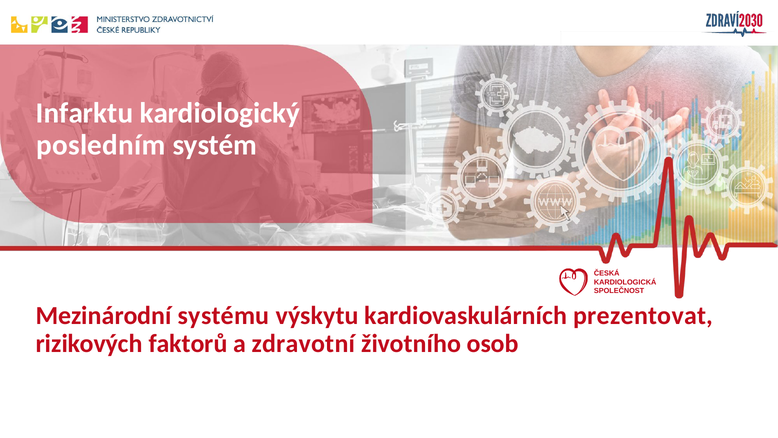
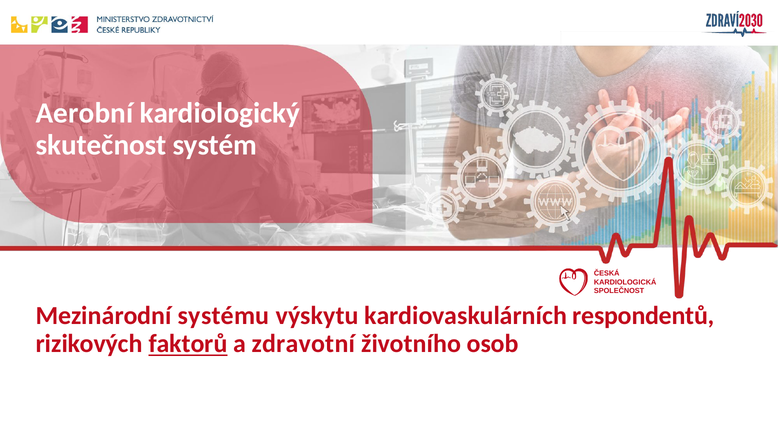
Infarktu: Infarktu -> Aerobní (84, 113)
posledním: posledním -> skutečnost (101, 145)
prezentovat: prezentovat -> respondentů (643, 316)
faktorů underline: none -> present (188, 344)
